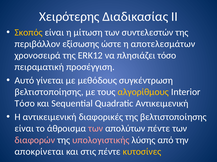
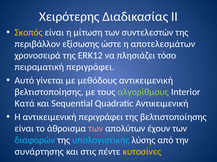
πειραματική προσέγγιση: προσέγγιση -> περιγράφει (90, 67)
μεθόδους συγκέντρωση: συγκέντρωση -> αντικειμενική (146, 81)
αλγορίθμους colour: yellow -> light green (143, 92)
Τόσο: Τόσο -> Κατά (25, 104)
αντικειμενική διαφορικές: διαφορικές -> περιγράφει (101, 117)
απολύτων πέντε: πέντε -> έχουν (159, 129)
διαφορών colour: pink -> light blue (35, 141)
υπολογιστικής colour: pink -> light blue (101, 141)
αποκρίνεται: αποκρίνεται -> συνάρτησης (39, 152)
